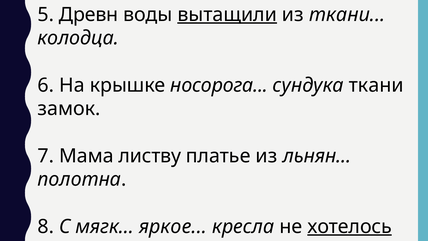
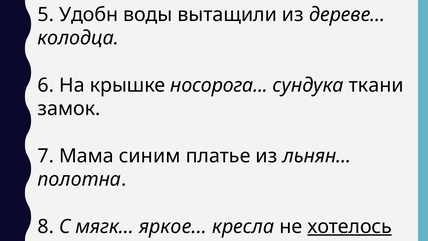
Древн: Древн -> Удобн (89, 15)
вытащили underline: present -> none (227, 15)
из ткани: ткани -> дереве (347, 15)
листву: листву -> синим (150, 156)
